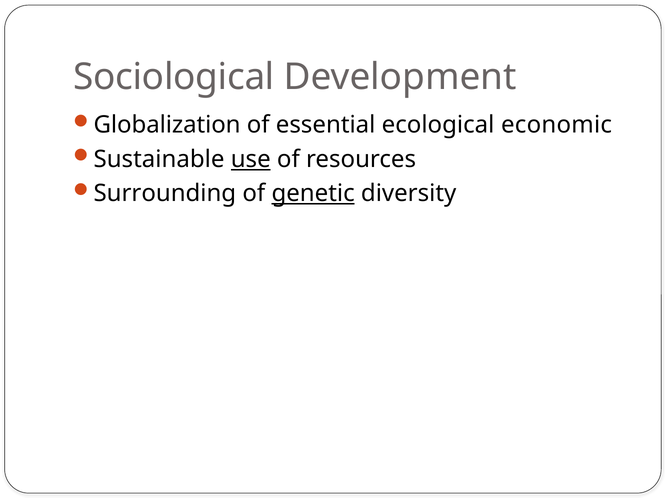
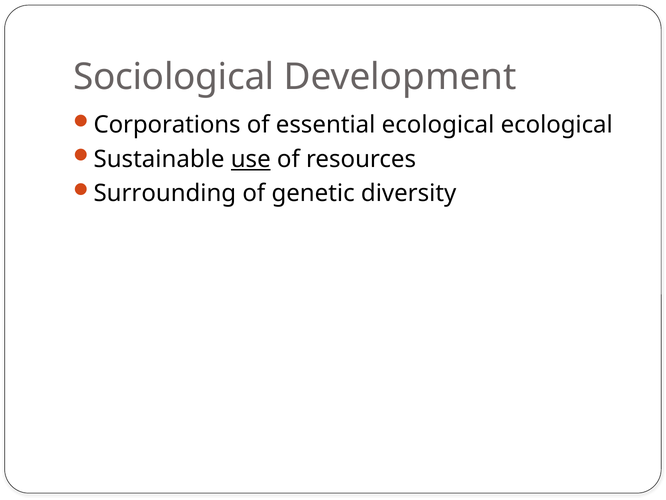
Globalization: Globalization -> Corporations (167, 125)
ecological economic: economic -> ecological (557, 125)
genetic underline: present -> none (313, 193)
